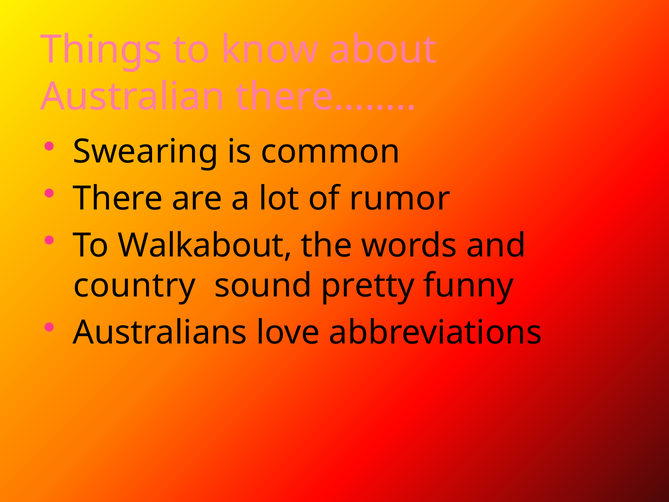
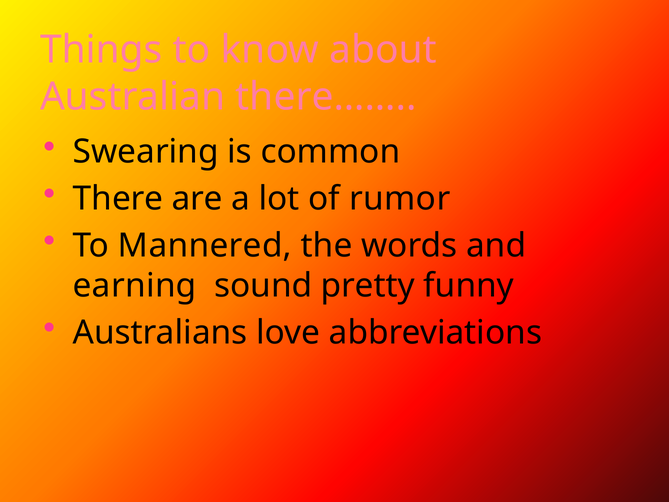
Walkabout: Walkabout -> Mannered (205, 245)
country: country -> earning (135, 286)
